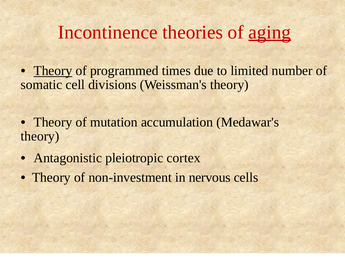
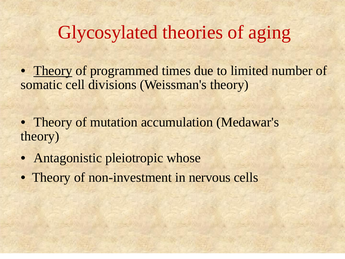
Incontinence: Incontinence -> Glycosylated (108, 32)
aging underline: present -> none (270, 32)
cortex: cortex -> whose (184, 158)
